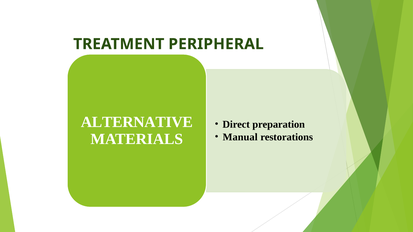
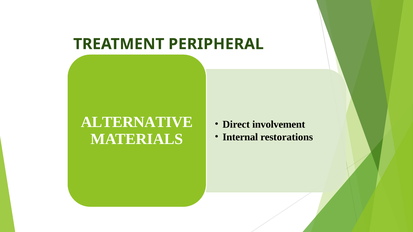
preparation: preparation -> involvement (279, 124)
Manual: Manual -> Internal (240, 137)
